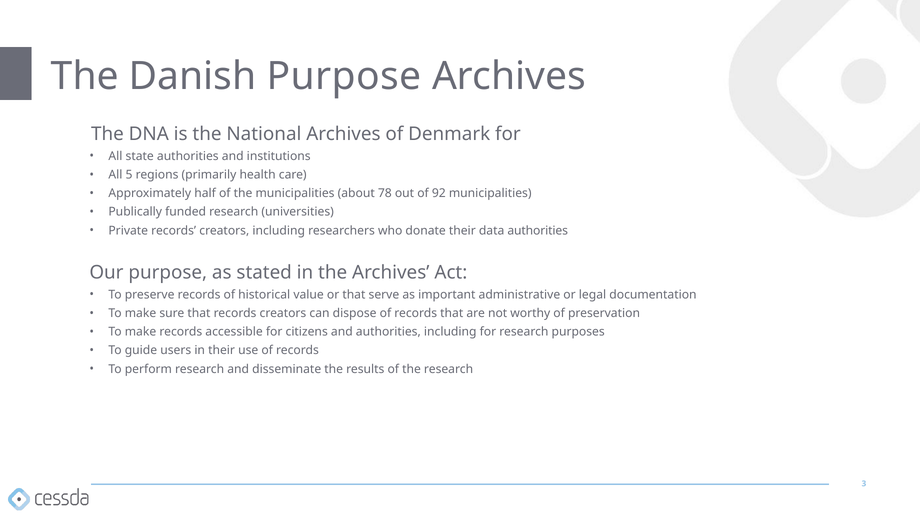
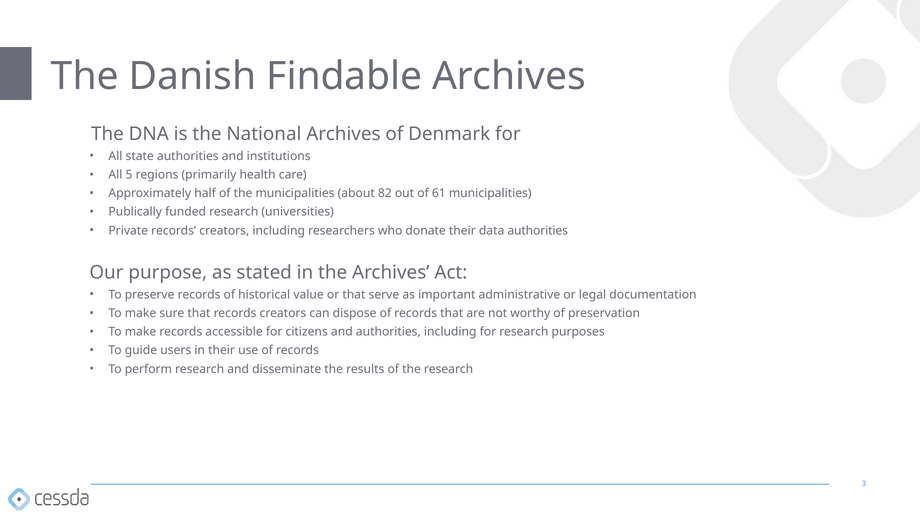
Danish Purpose: Purpose -> Findable (344, 76)
78: 78 -> 82 (385, 193)
92: 92 -> 61 (439, 193)
